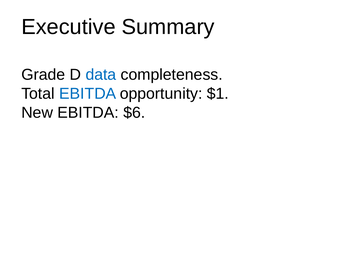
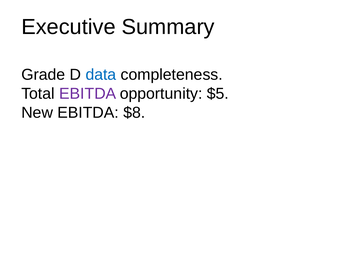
EBITDA colour: blue -> purple (88, 94)
$1: $1 -> $5 (218, 94)
$6: $6 -> $8 (134, 113)
